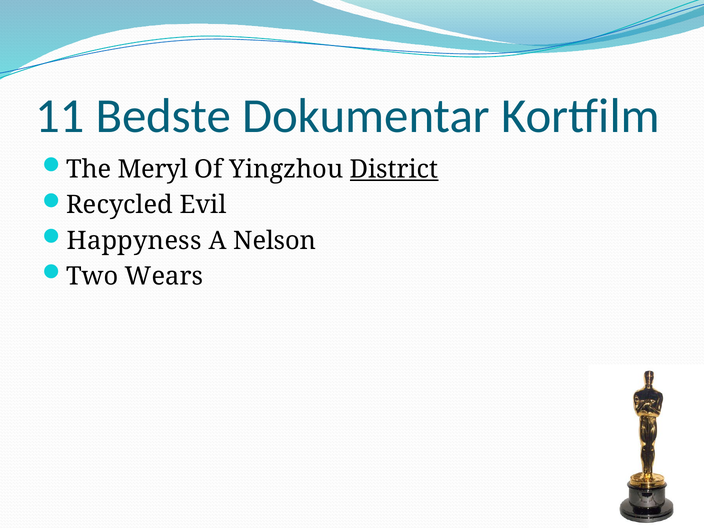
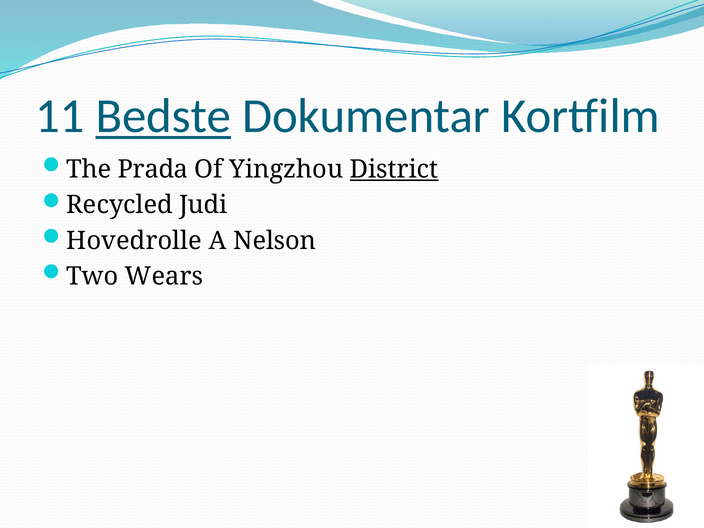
Bedste underline: none -> present (163, 116)
Meryl: Meryl -> Prada (153, 169)
Evil: Evil -> Judi (203, 205)
Happyness: Happyness -> Hovedrolle (134, 241)
